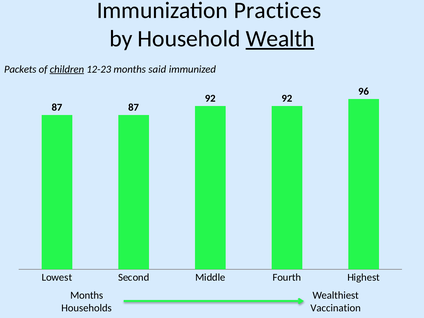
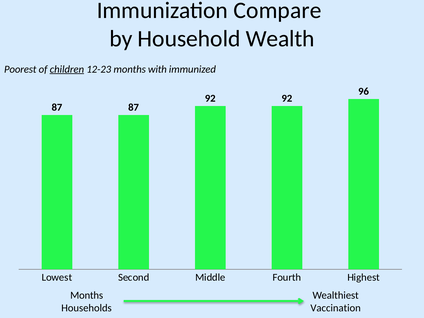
Practices: Practices -> Compare (278, 10)
Wealth underline: present -> none (280, 39)
Packets: Packets -> Poorest (20, 69)
said: said -> with (157, 69)
